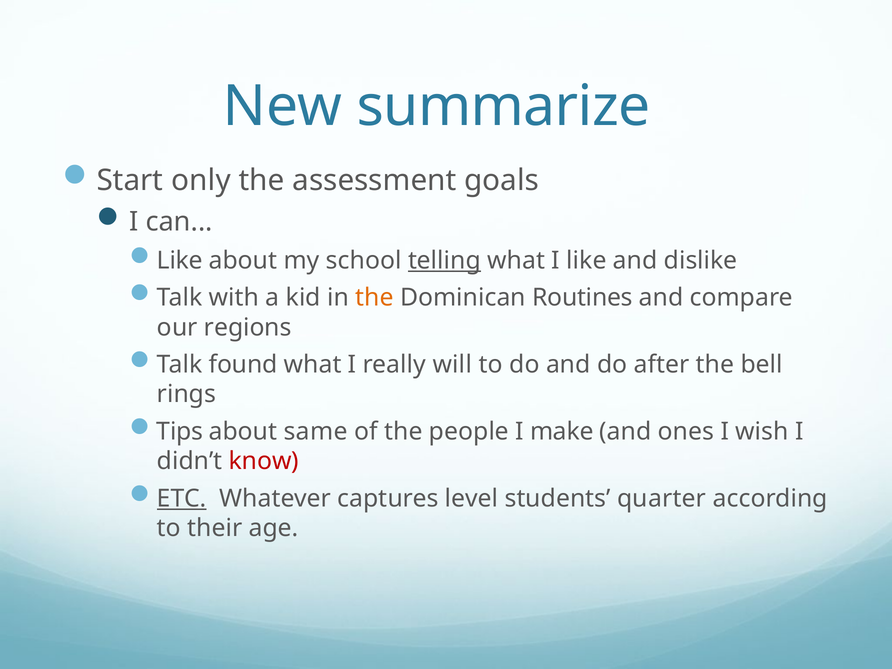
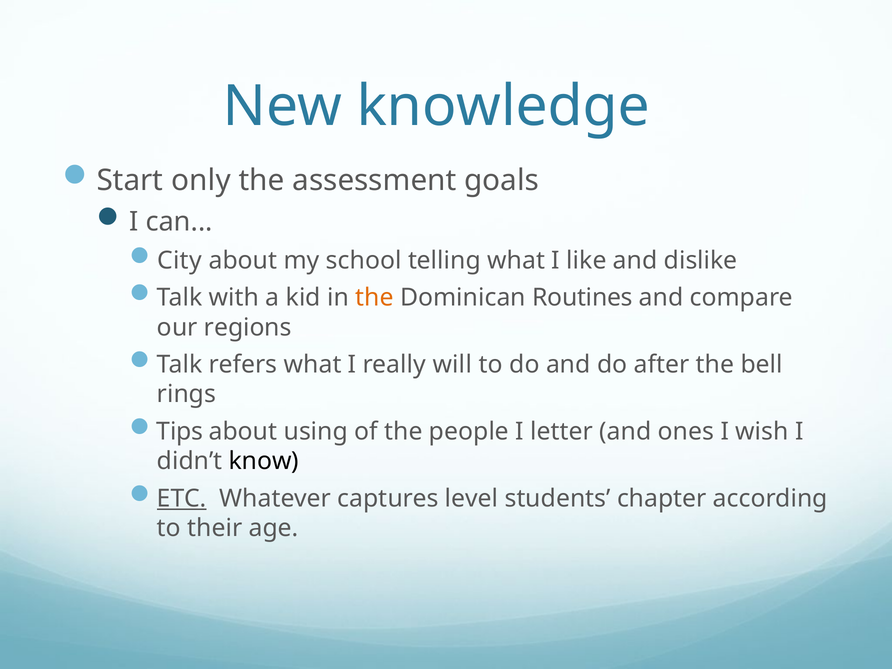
summarize: summarize -> knowledge (503, 106)
Like: Like -> City (180, 260)
telling underline: present -> none (444, 260)
found: found -> refers (243, 365)
same: same -> using (316, 431)
make: make -> letter (562, 431)
know colour: red -> black (264, 461)
quarter: quarter -> chapter (662, 498)
